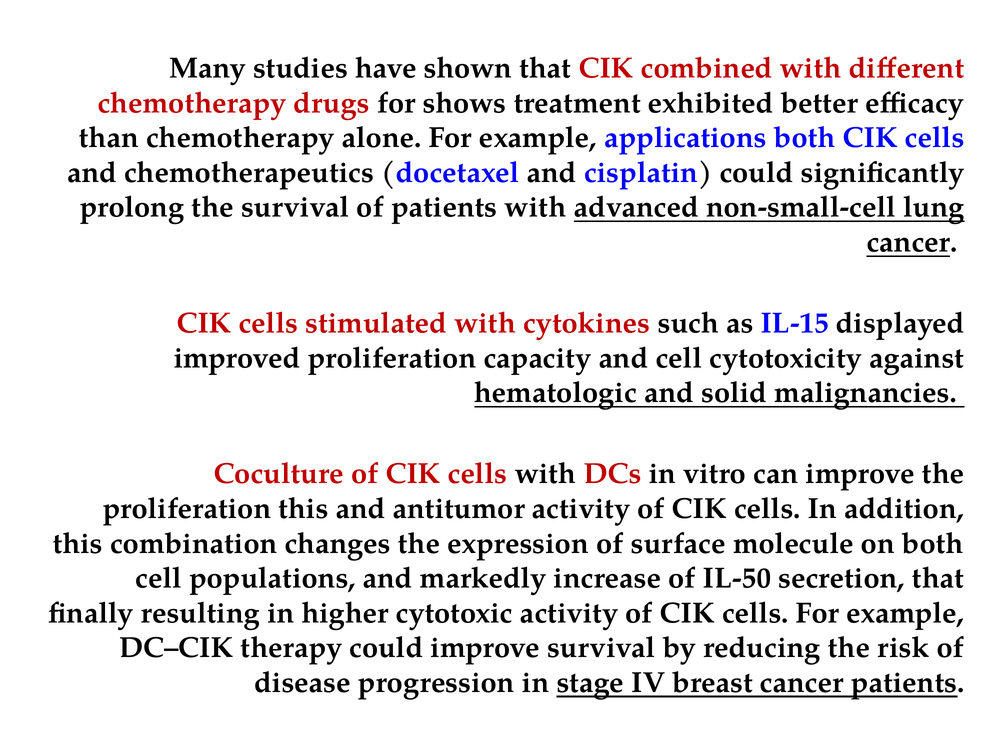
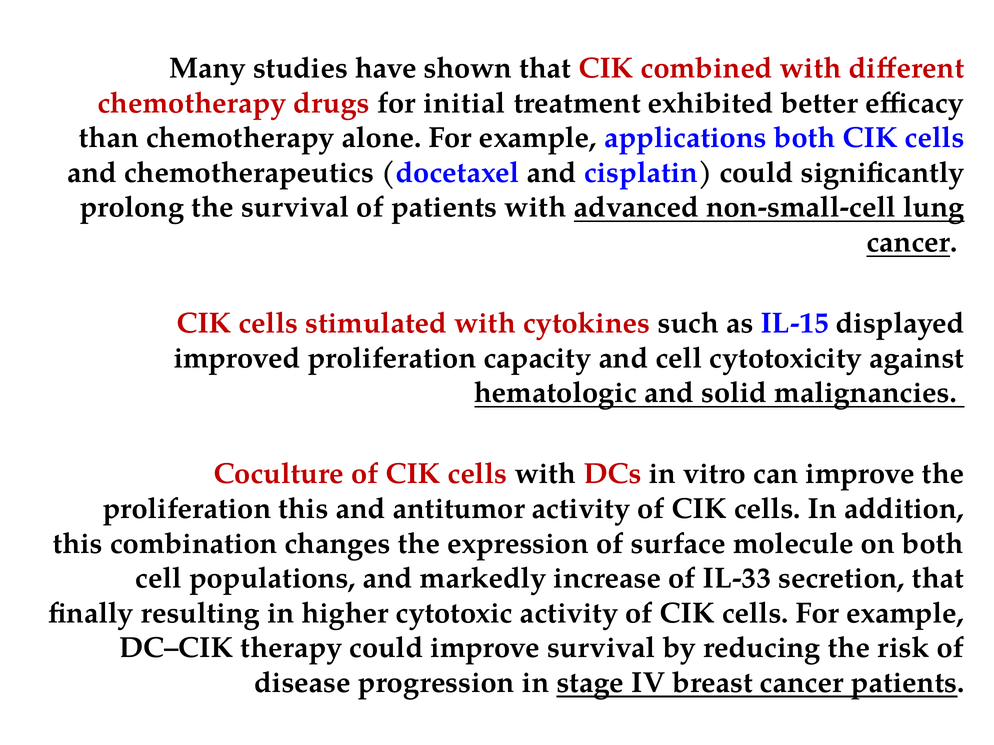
shows: shows -> initial (464, 103)
IL-50: IL-50 -> IL-33 (737, 579)
